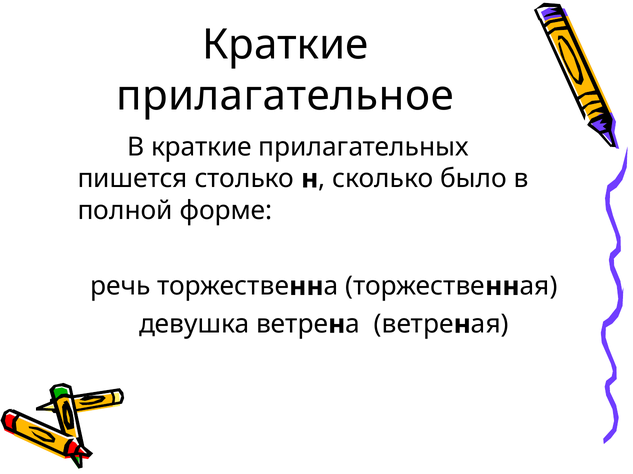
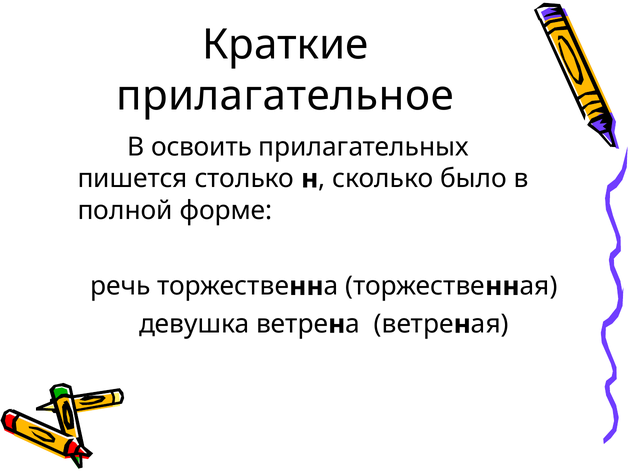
В краткие: краткие -> освоить (202, 147)
